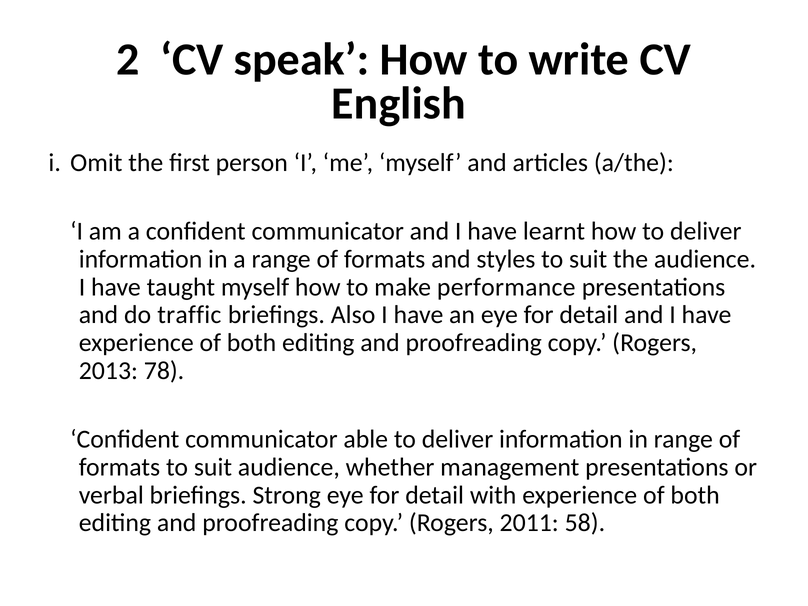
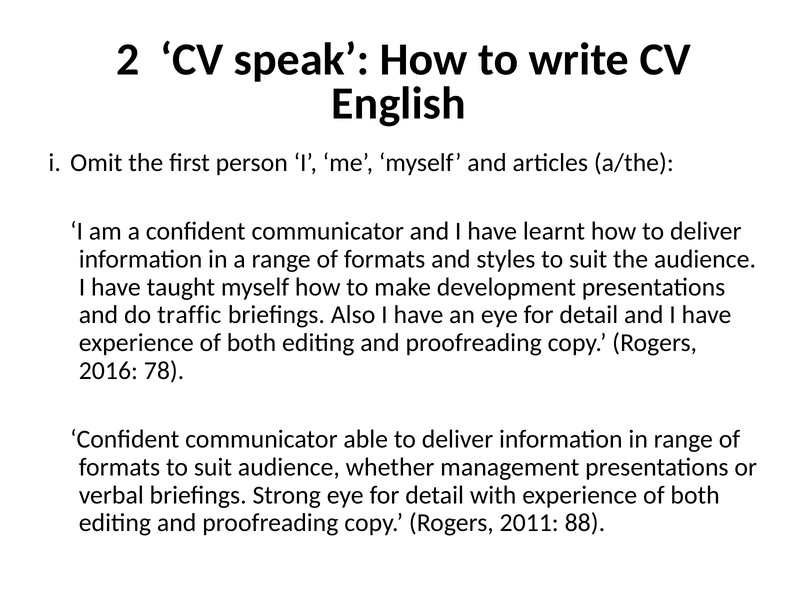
performance: performance -> development (506, 287)
2013: 2013 -> 2016 (108, 371)
58: 58 -> 88 (585, 523)
